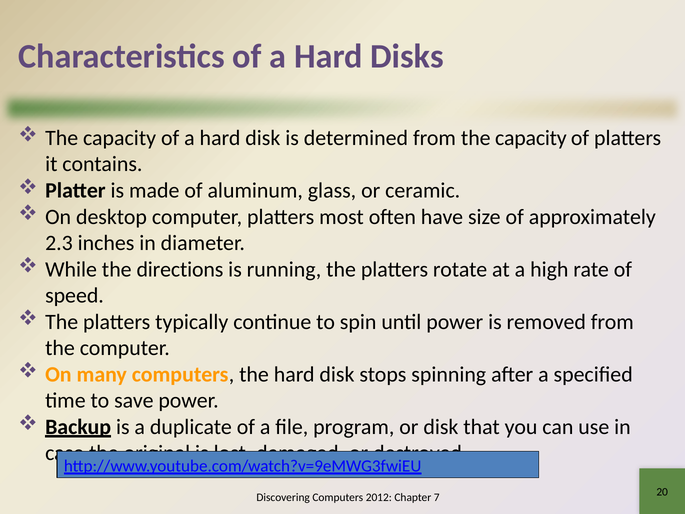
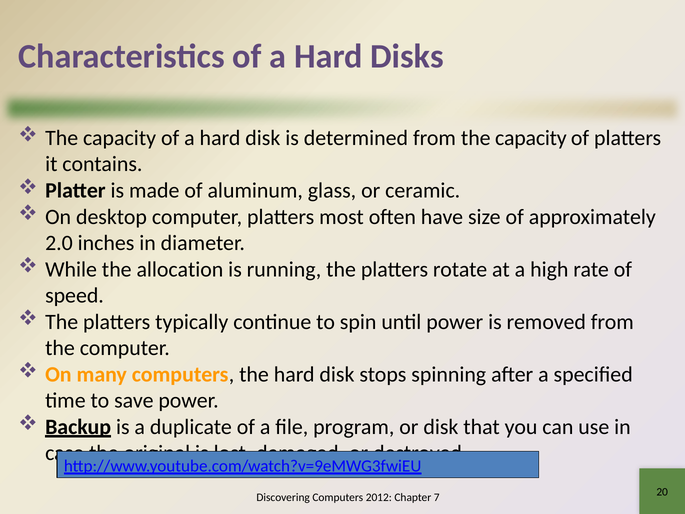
2.3: 2.3 -> 2.0 (59, 243)
directions: directions -> allocation (180, 269)
